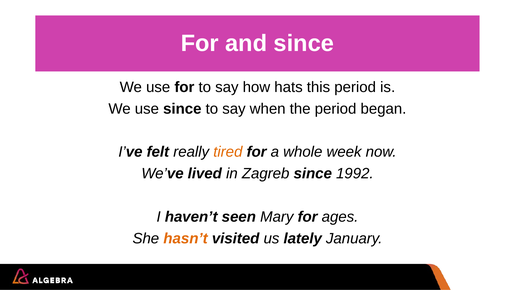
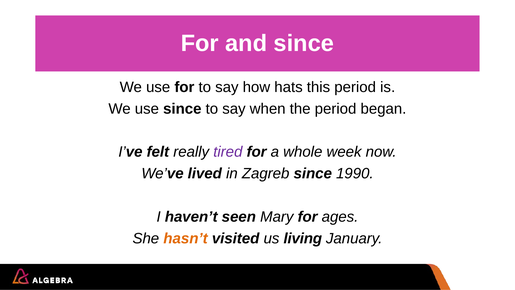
tired colour: orange -> purple (228, 152)
1992: 1992 -> 1990 (355, 173)
lately: lately -> living (303, 238)
